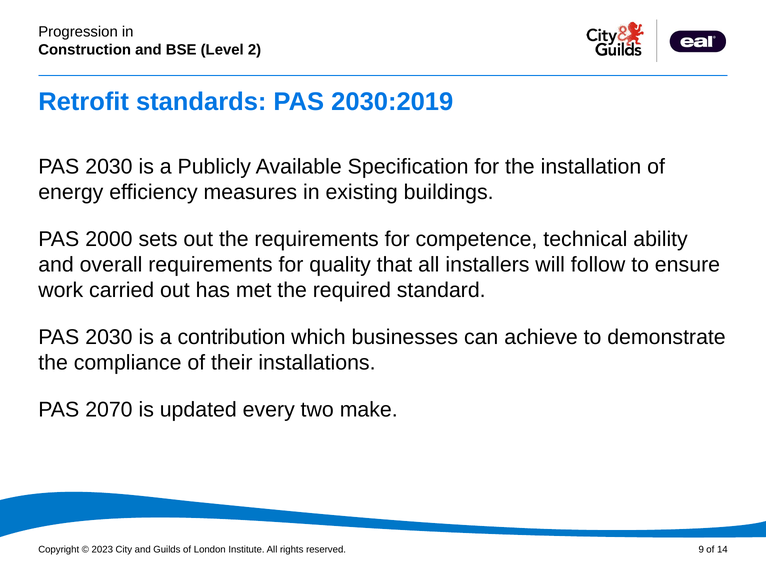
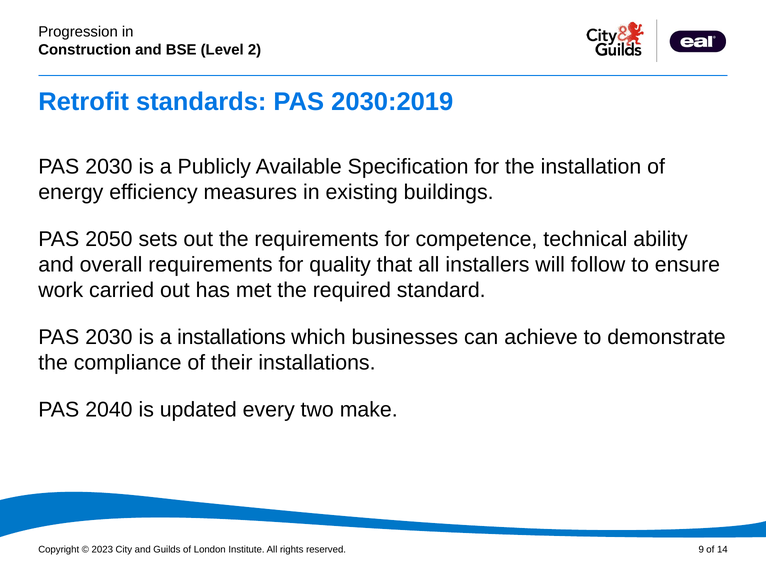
2000: 2000 -> 2050 (109, 239)
a contribution: contribution -> installations (232, 337)
2070: 2070 -> 2040 (109, 409)
